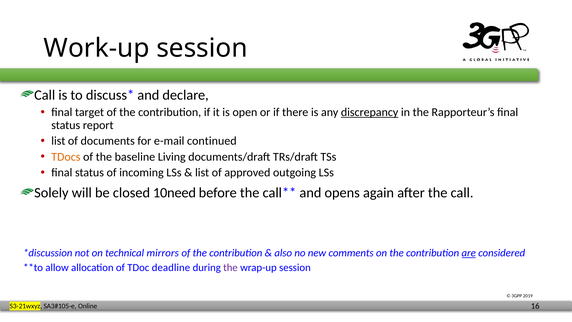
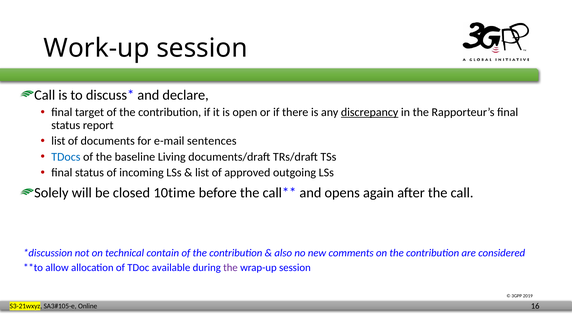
continued: continued -> sentences (212, 141)
TDocs colour: orange -> blue (66, 157)
10need: 10need -> 10time (174, 193)
mirrors: mirrors -> contain (163, 253)
are underline: present -> none (469, 253)
deadline: deadline -> available (171, 267)
